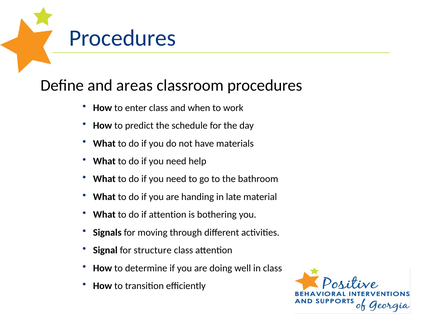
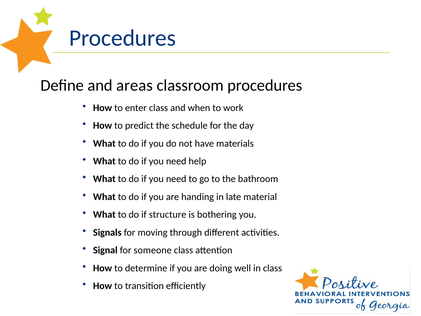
if attention: attention -> structure (168, 214)
structure: structure -> someone (153, 250)
